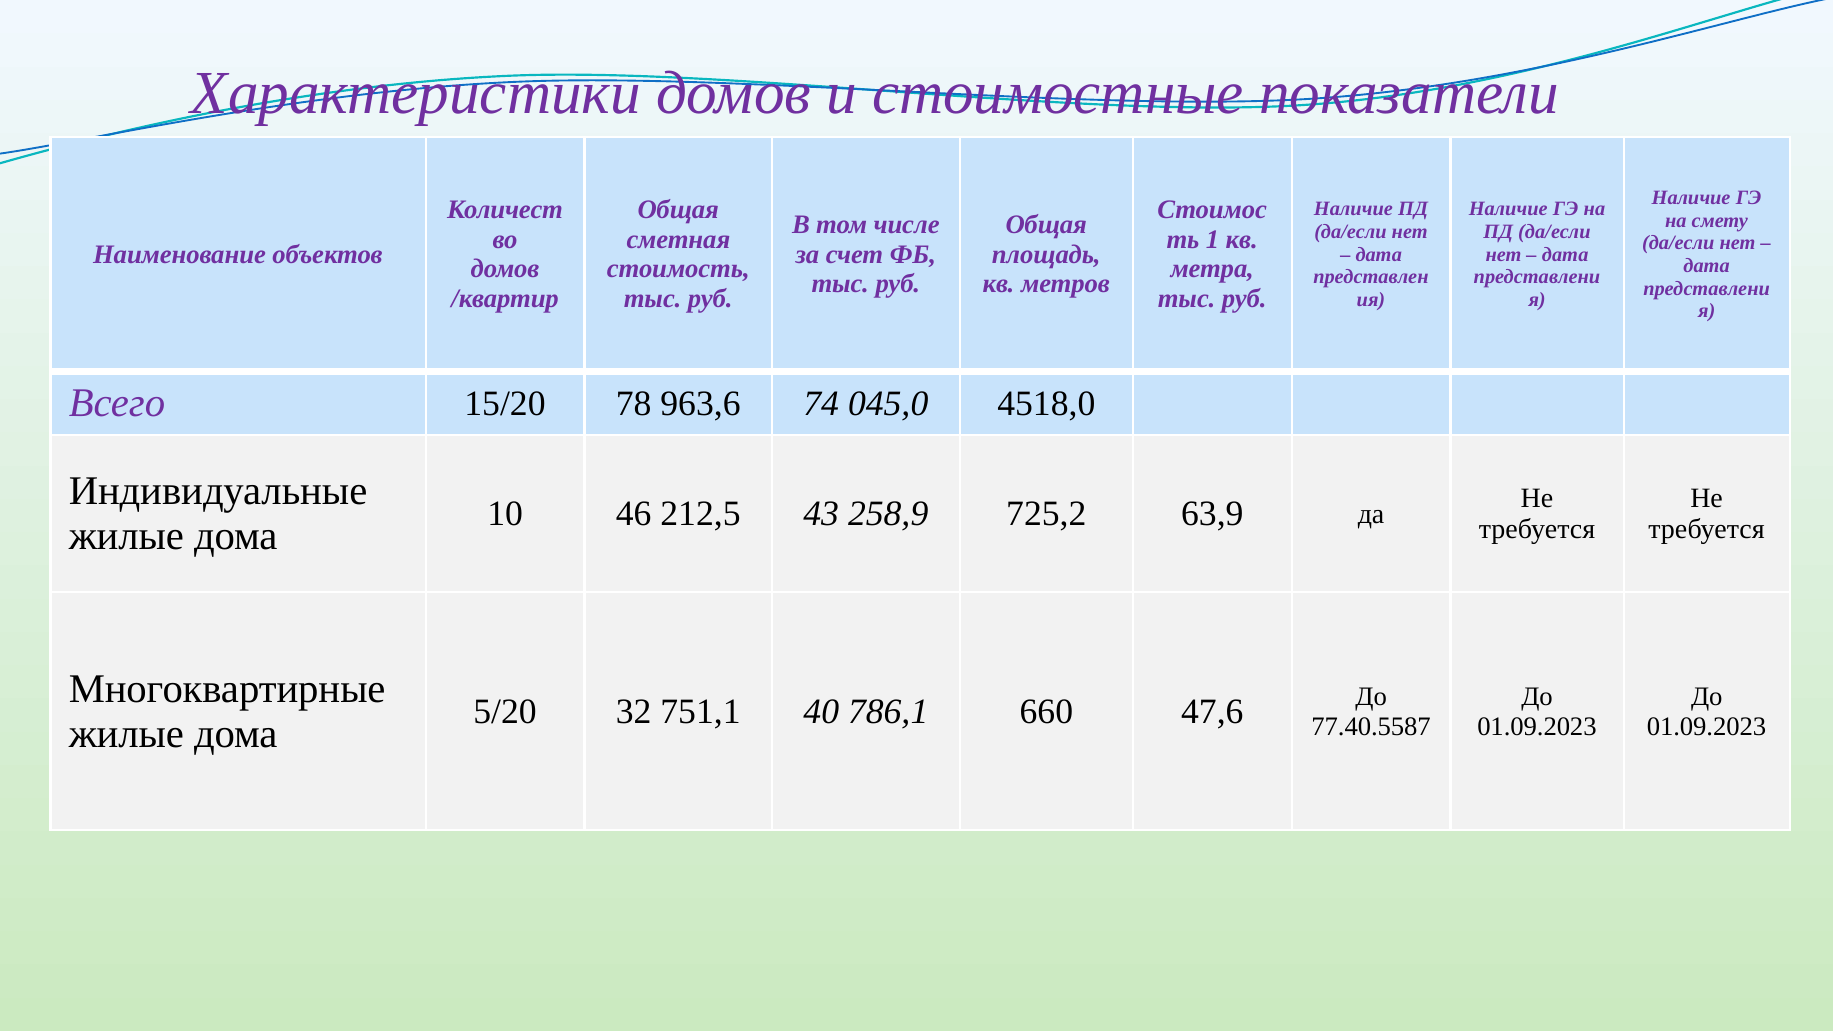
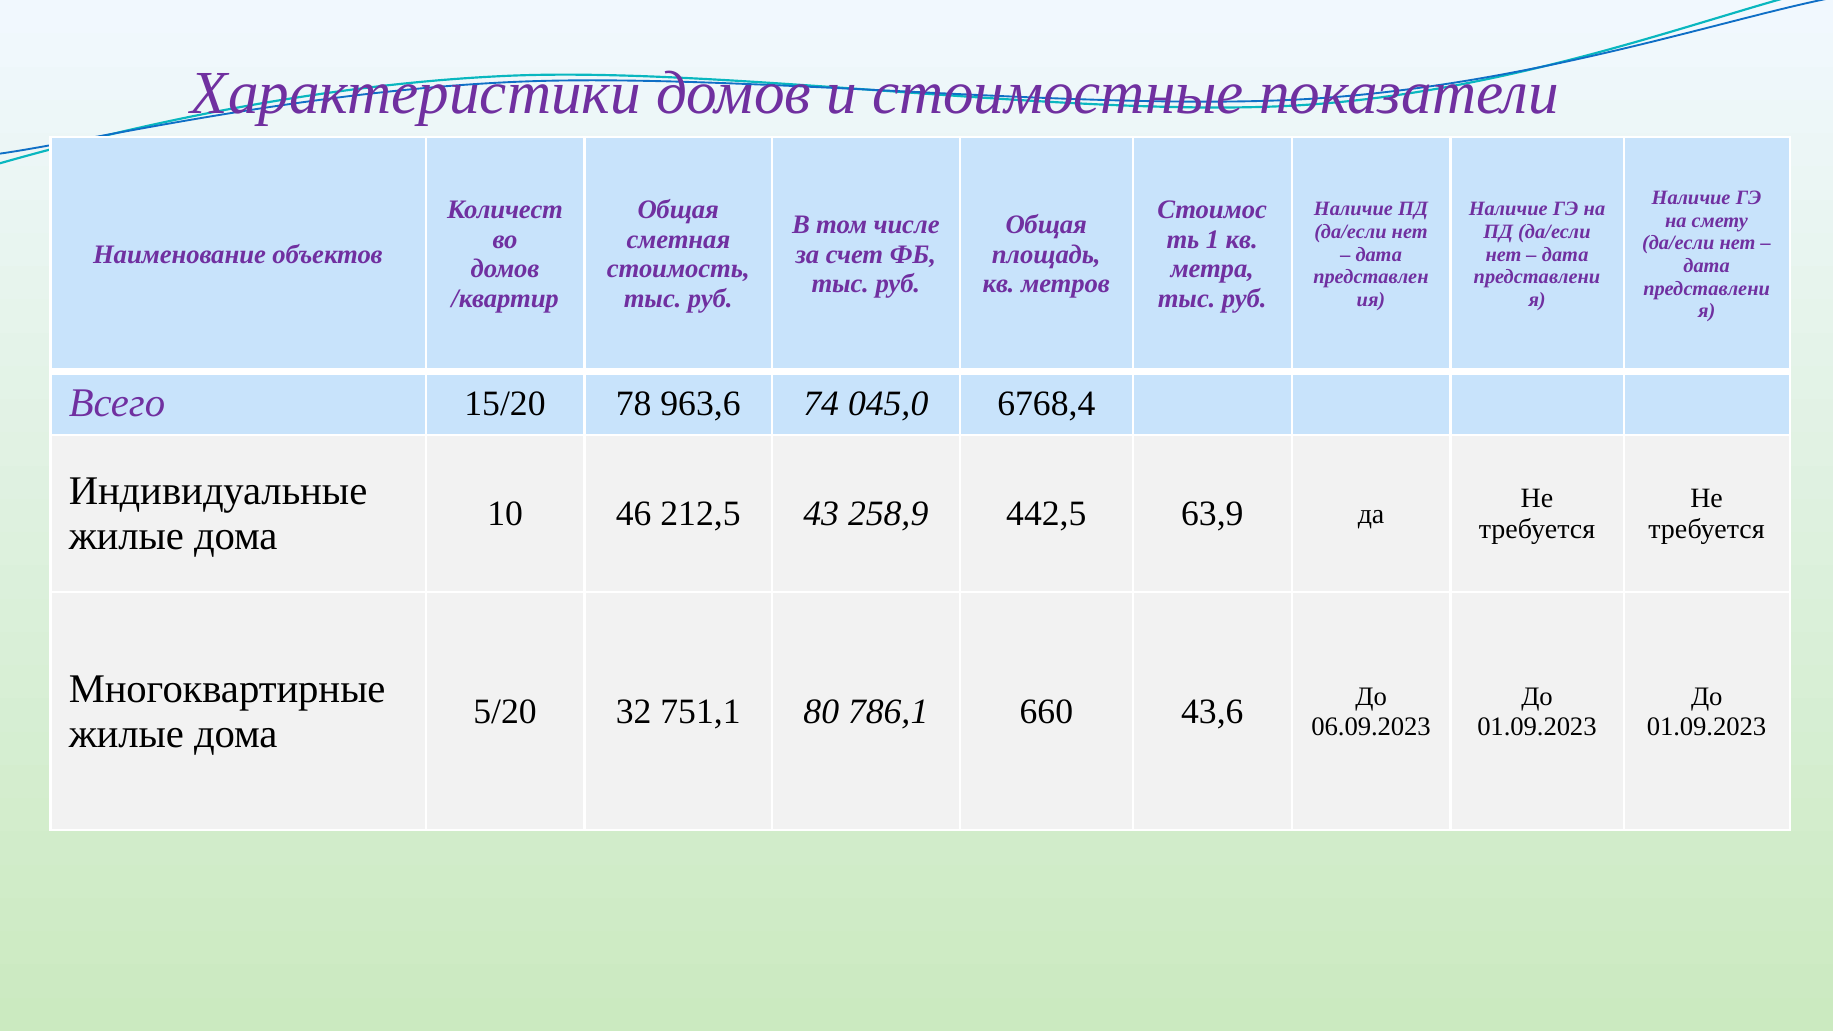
4518,0: 4518,0 -> 6768,4 (1046, 403)
725,2: 725,2 -> 442,5 (1046, 514)
40: 40 -> 80 (821, 712)
47,6: 47,6 -> 43,6 (1212, 712)
77.40.5587: 77.40.5587 -> 06.09.2023 (1371, 726)
